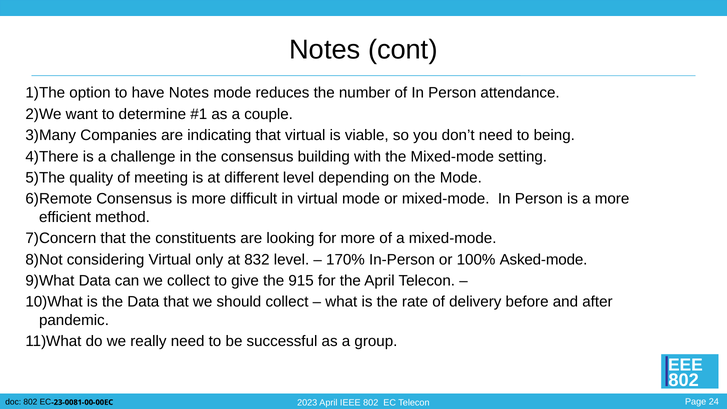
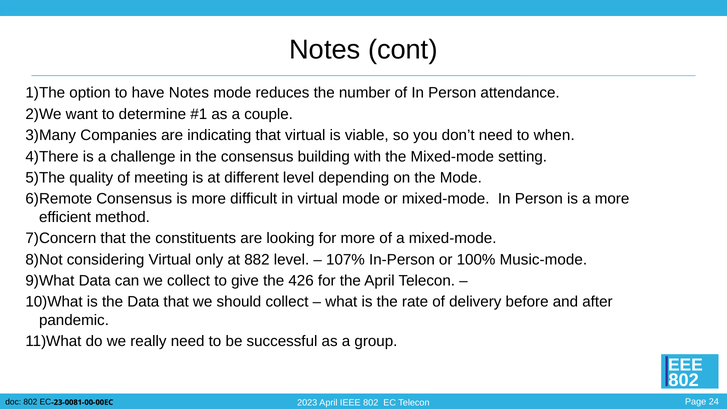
being: being -> when (554, 135)
832: 832 -> 882 (257, 260)
170%: 170% -> 107% (345, 260)
Asked-mode: Asked-mode -> Music-mode (543, 260)
915: 915 -> 426 (301, 281)
